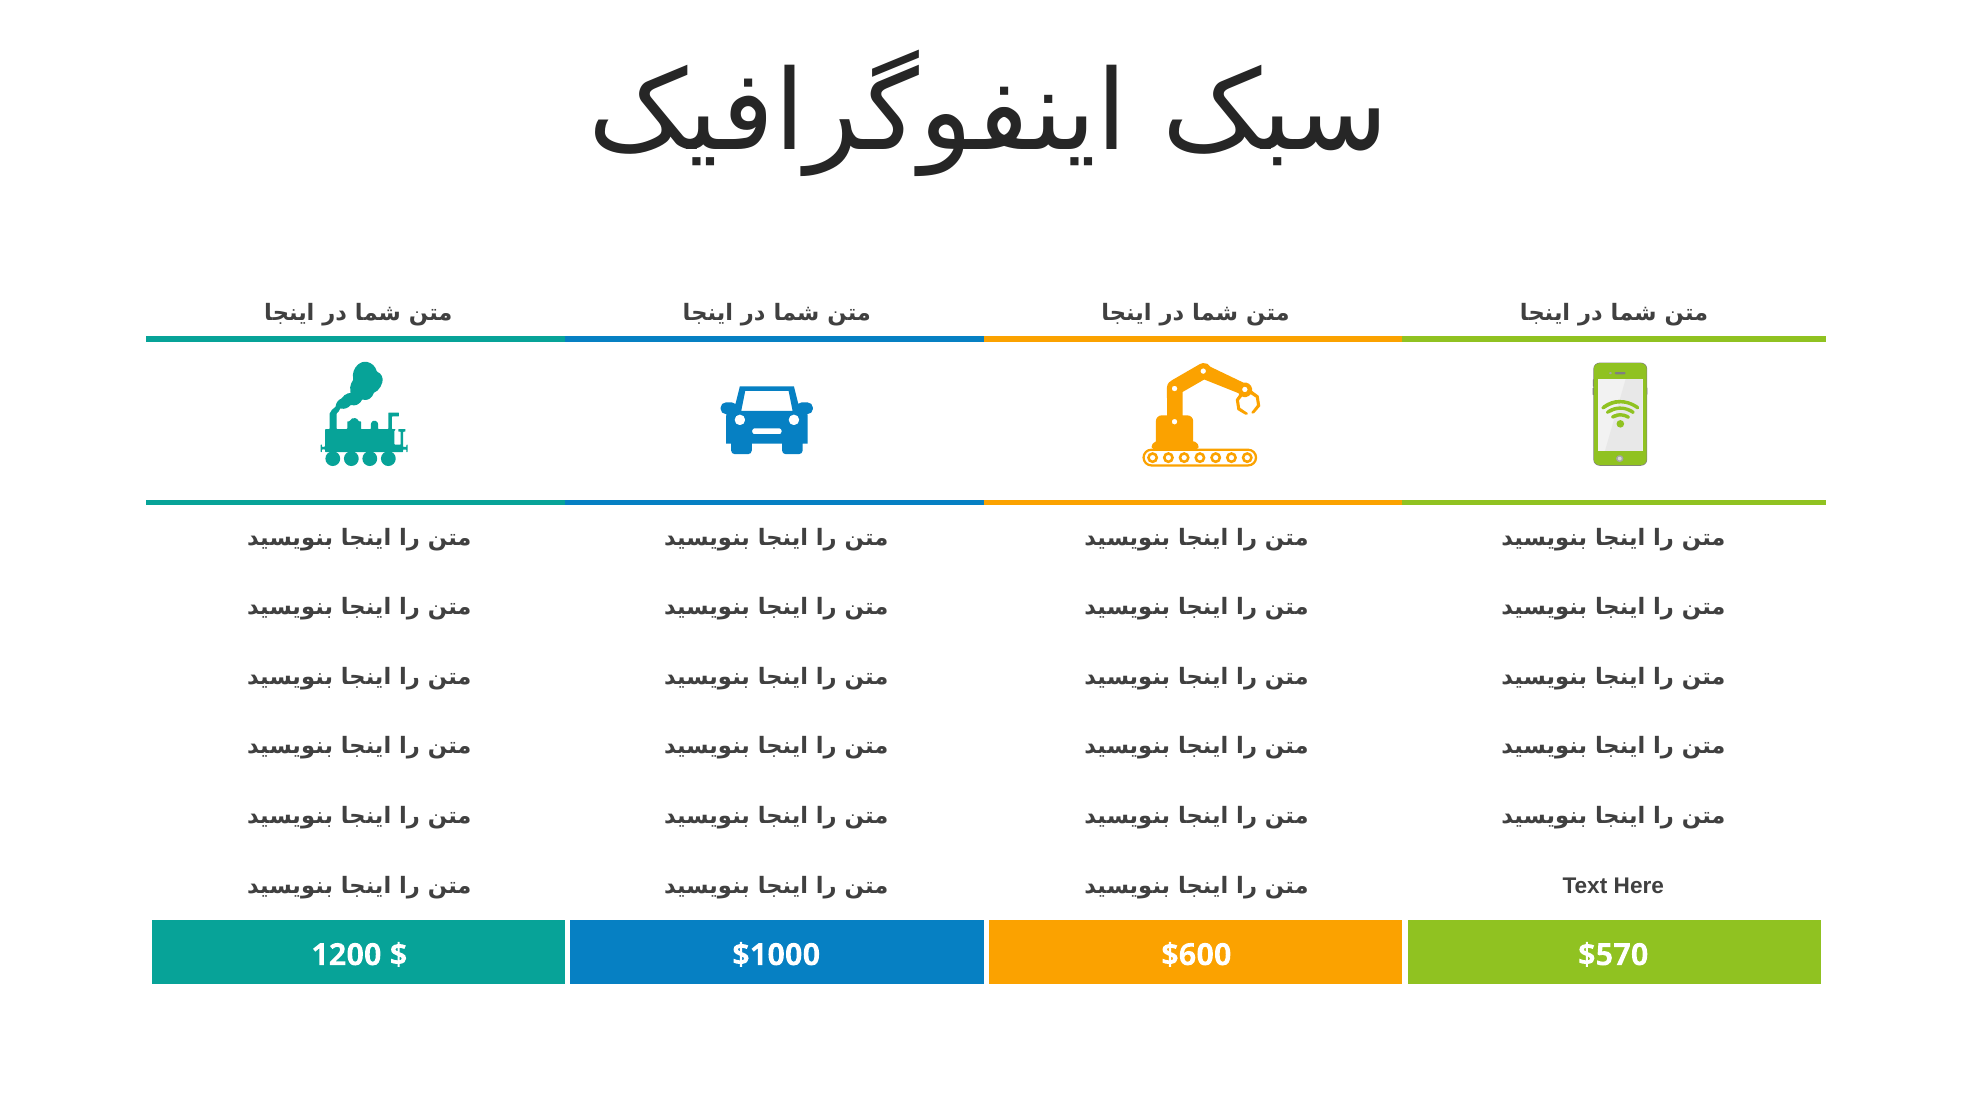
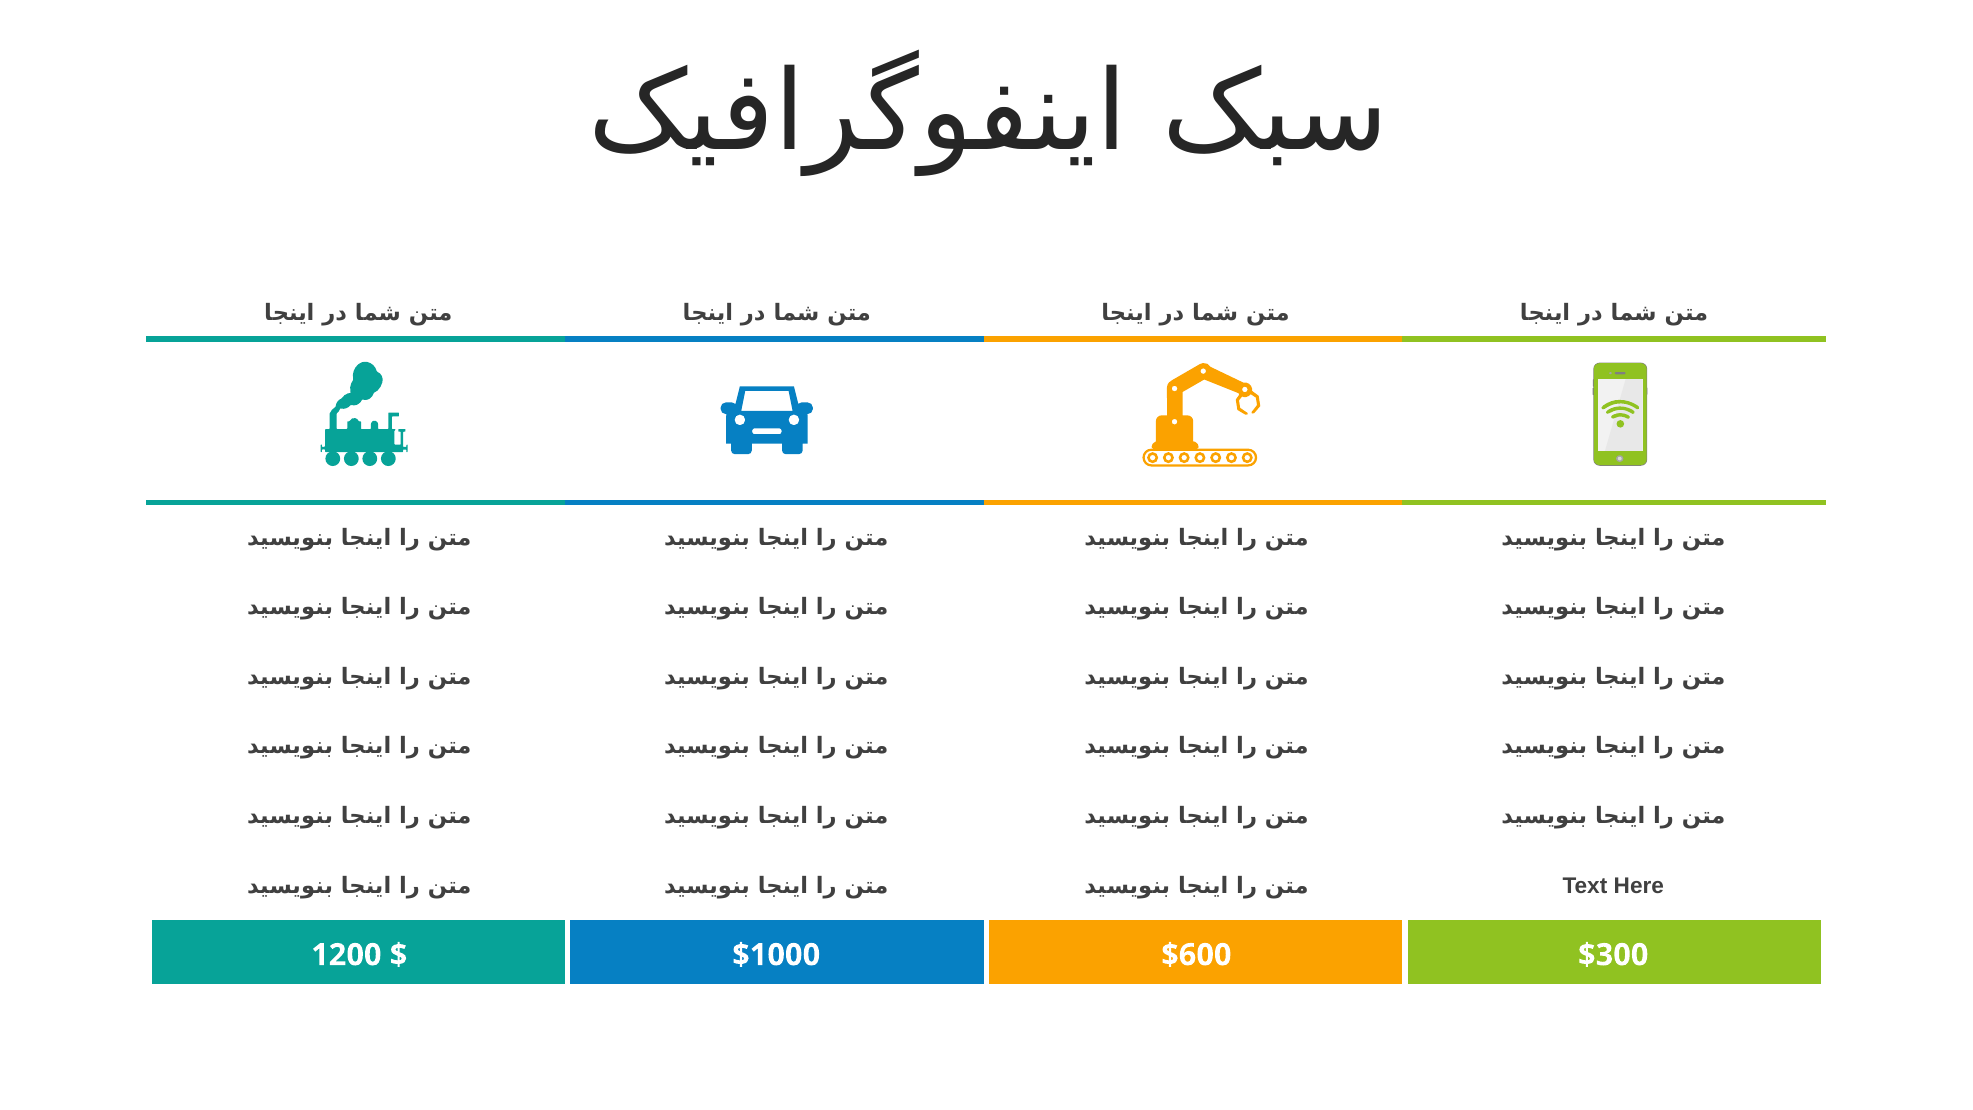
$570: $570 -> $300 (1613, 955)
